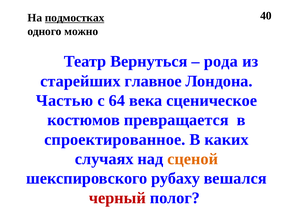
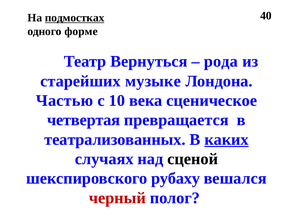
можно: можно -> форме (81, 32)
главное: главное -> музыке (153, 81)
64: 64 -> 10 (117, 101)
костюмов: костюмов -> четвертая (84, 120)
спроектированное: спроектированное -> театрализованных (115, 140)
каких underline: none -> present (226, 140)
сценой colour: orange -> black (193, 160)
